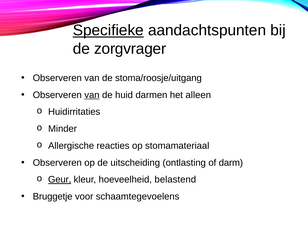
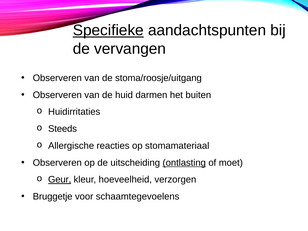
zorgvrager: zorgvrager -> vervangen (130, 49)
van underline: present -> none (92, 95)
alleen: alleen -> buiten (198, 95)
Minder: Minder -> Steeds (63, 129)
ontlasting underline: none -> present (184, 163)
darm: darm -> moet (231, 163)
belastend: belastend -> verzorgen (175, 180)
